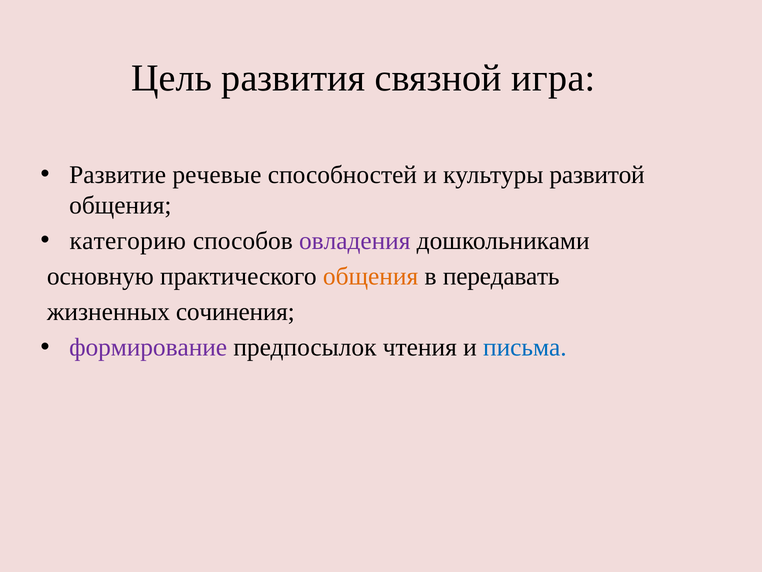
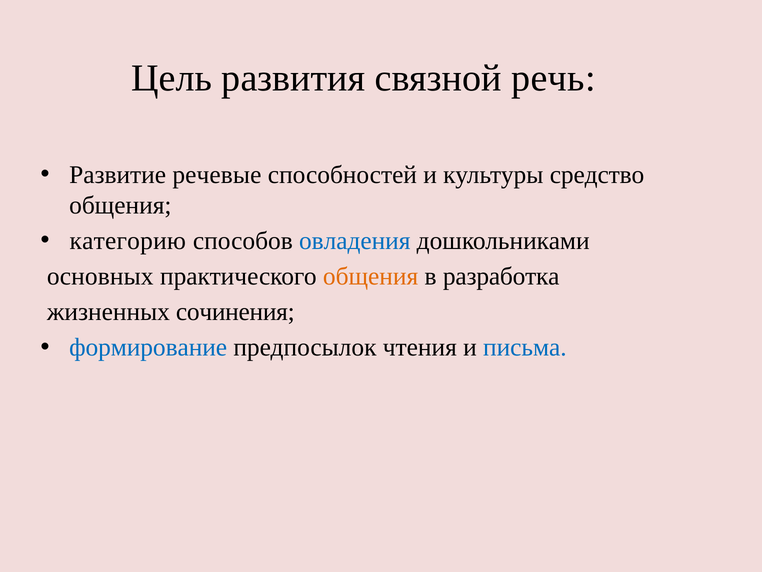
игра: игра -> речь (553, 78)
развитой: развитой -> средство (597, 175)
овладения colour: purple -> blue (355, 241)
основную: основную -> основных (100, 276)
передавать: передавать -> разработка (501, 276)
формирование colour: purple -> blue (148, 347)
